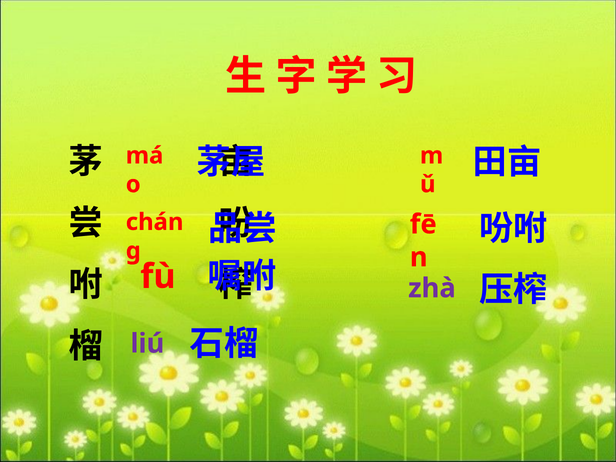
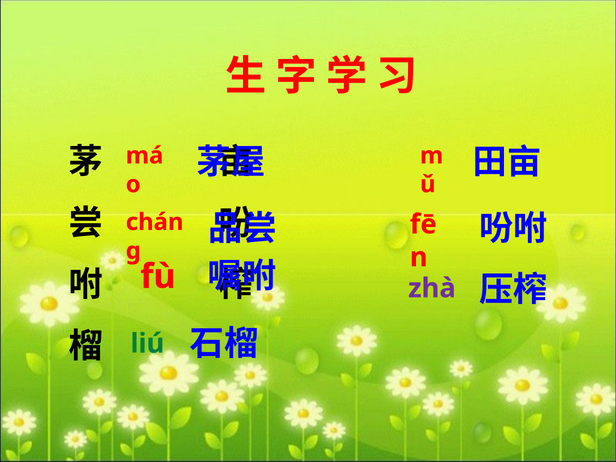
liú colour: purple -> green (147, 344)
